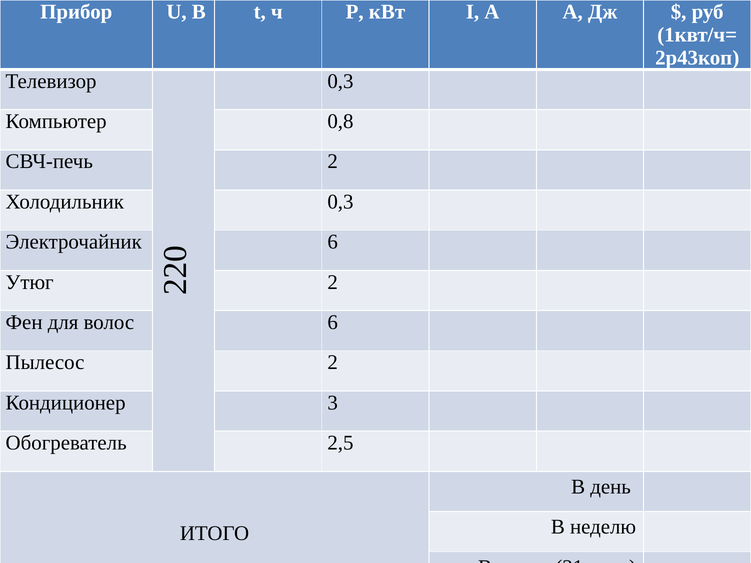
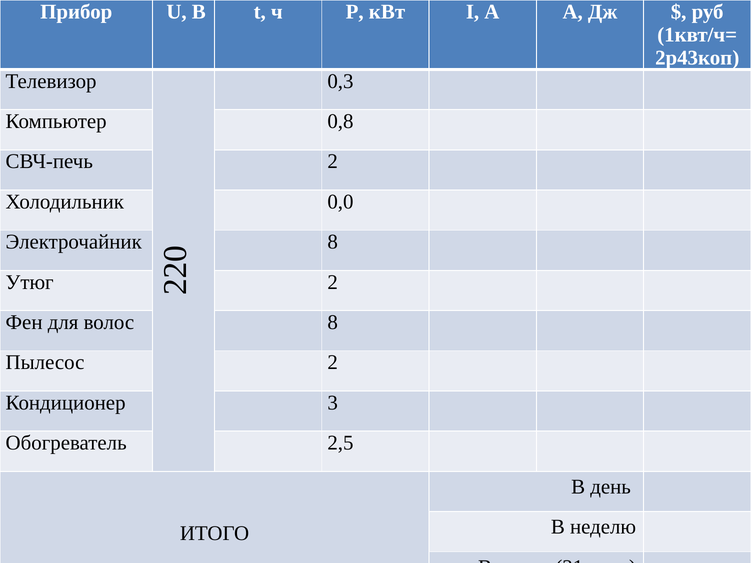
Холодильник 0,3: 0,3 -> 0,0 (340, 202)
Электрочайник 6: 6 -> 8 (333, 242)
волос 6: 6 -> 8 (333, 323)
